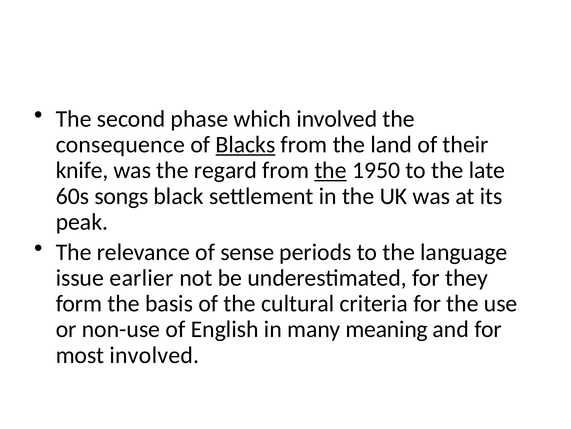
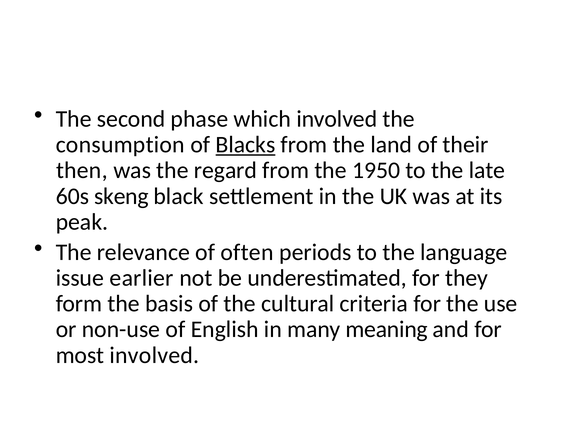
consequence: consequence -> consumption (120, 144)
knife: knife -> then (82, 170)
the underline: present -> none (331, 170)
songs: songs -> skeng (121, 196)
sense: sense -> often (247, 252)
